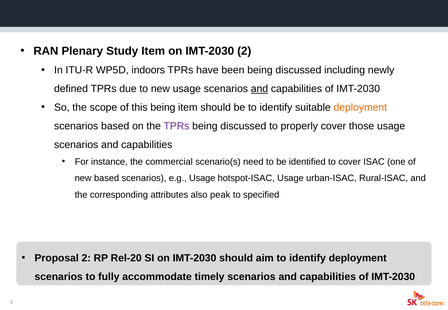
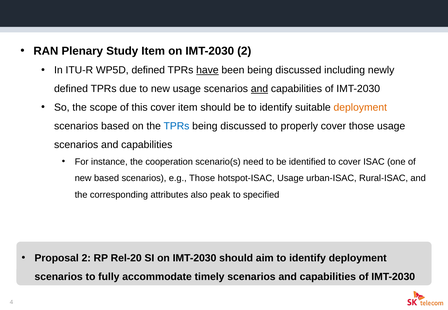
WP5D indoors: indoors -> defined (148, 70)
have underline: none -> present (207, 70)
this being: being -> cover (163, 107)
TPRs colour: purple -> blue (176, 126)
commercial: commercial -> cooperation (169, 162)
e.g Usage: Usage -> Those (202, 178)
